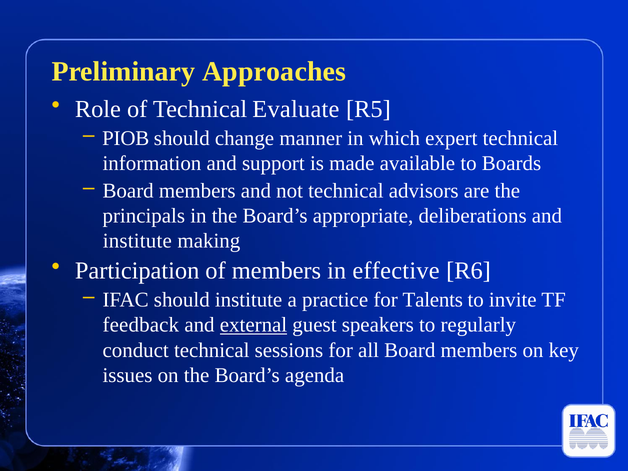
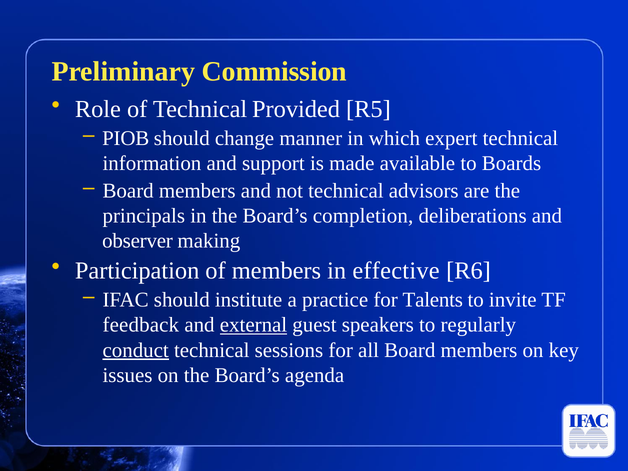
Approaches: Approaches -> Commission (274, 71)
Evaluate: Evaluate -> Provided (296, 109)
appropriate: appropriate -> completion (363, 216)
institute: institute -> observer (138, 241)
conduct underline: none -> present (136, 350)
